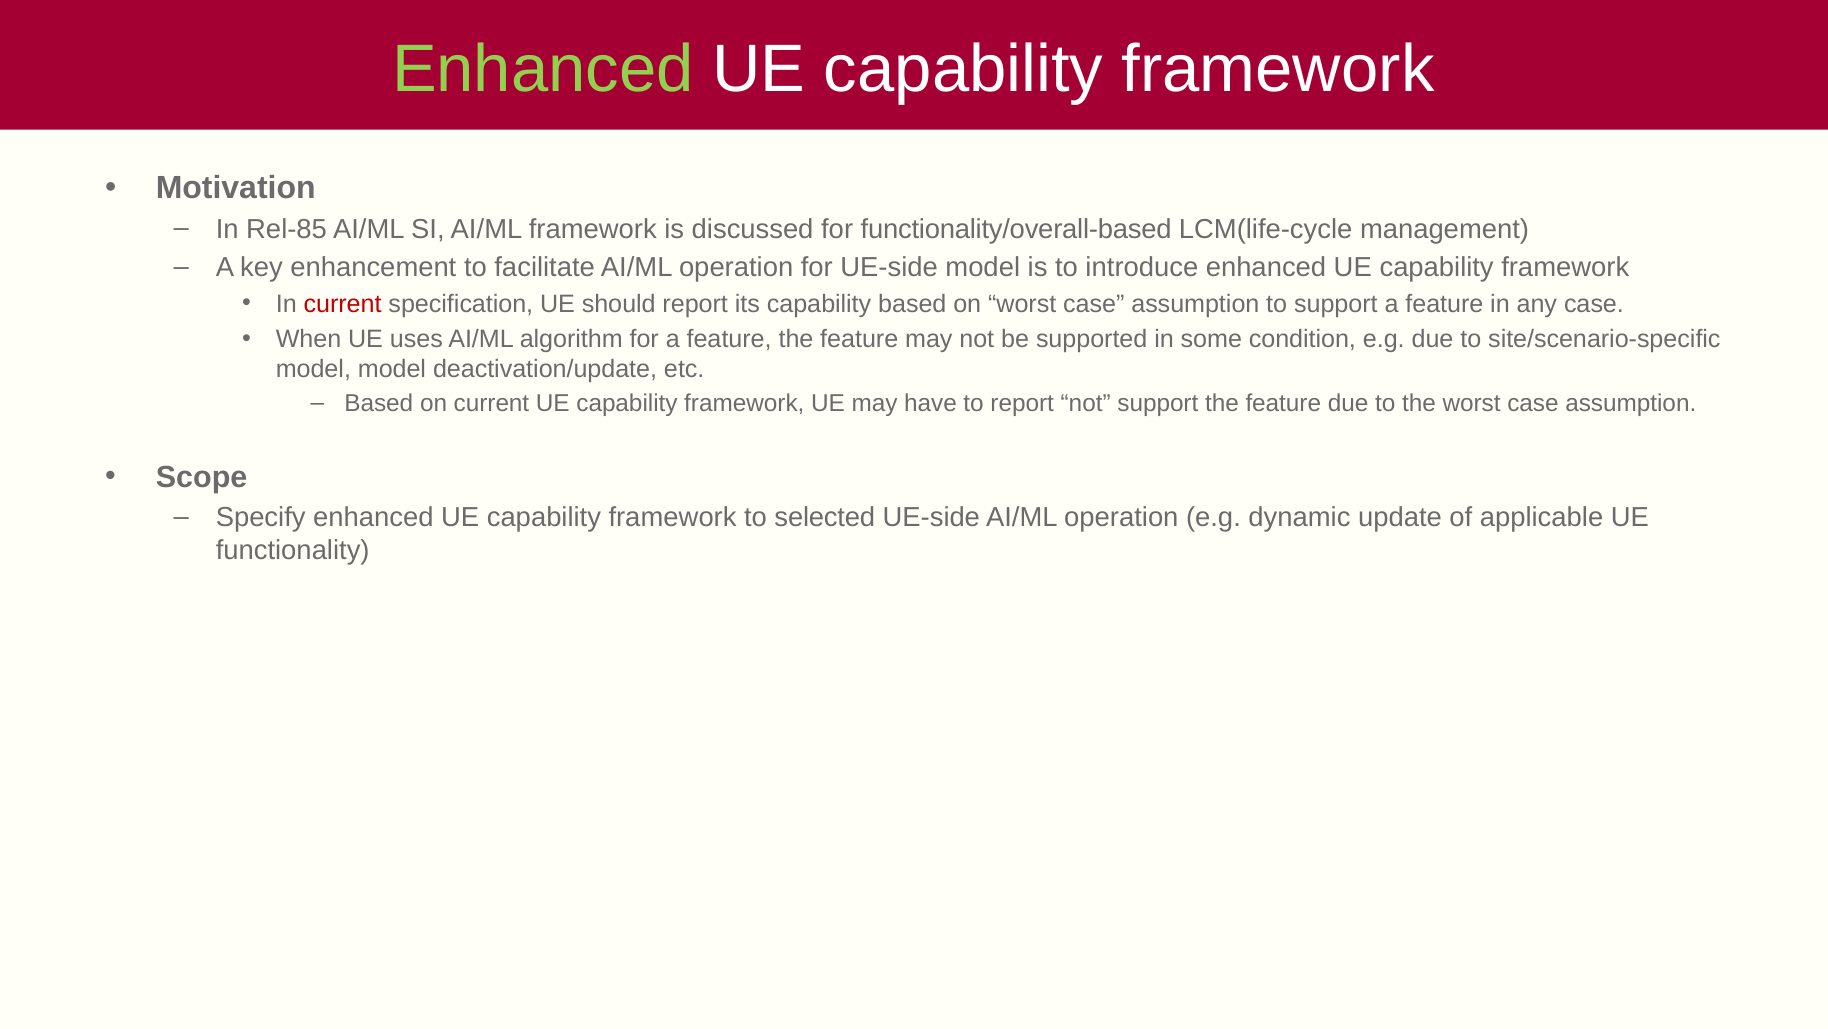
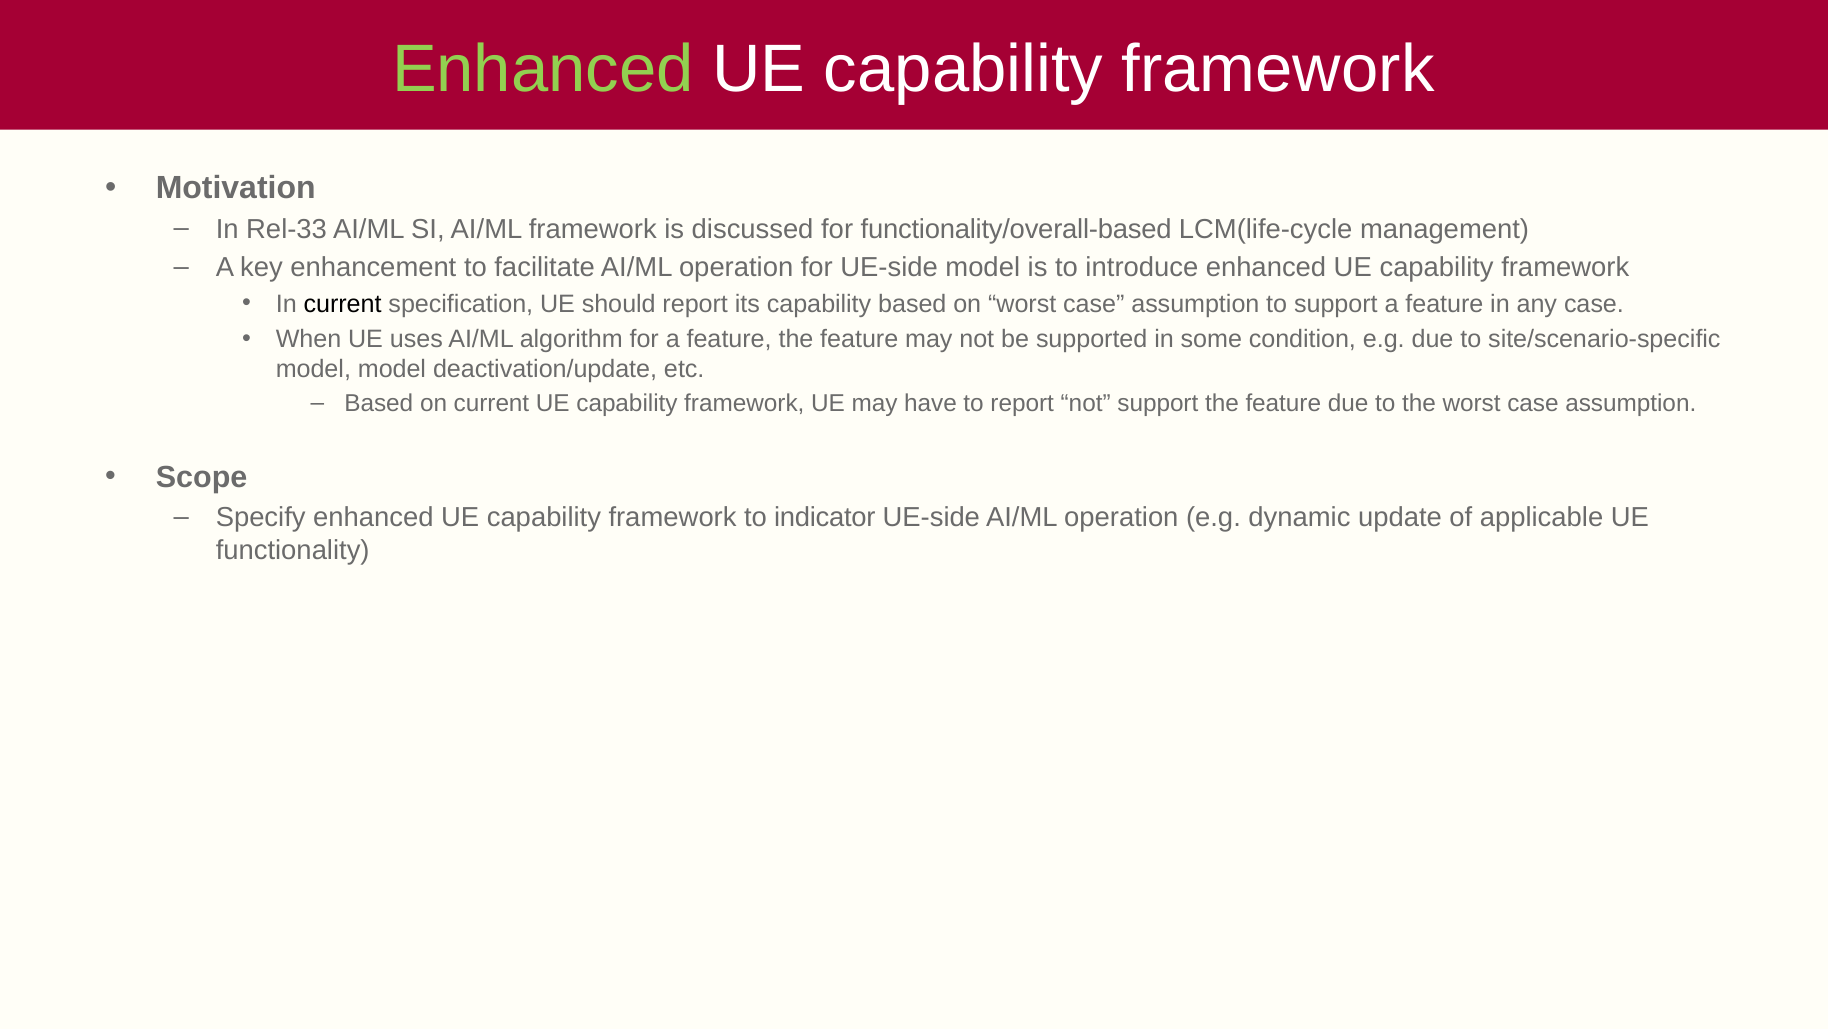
Rel-85: Rel-85 -> Rel-33 (287, 229)
current colour: red -> black (343, 304)
selected: selected -> indicator (825, 517)
